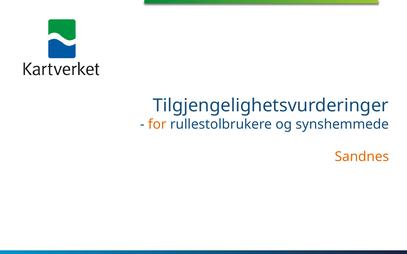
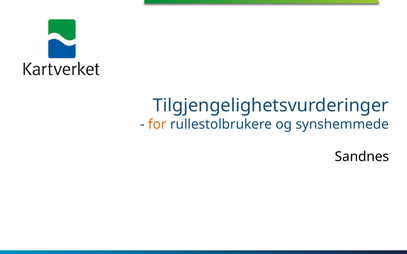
Sandnes colour: orange -> black (362, 157)
